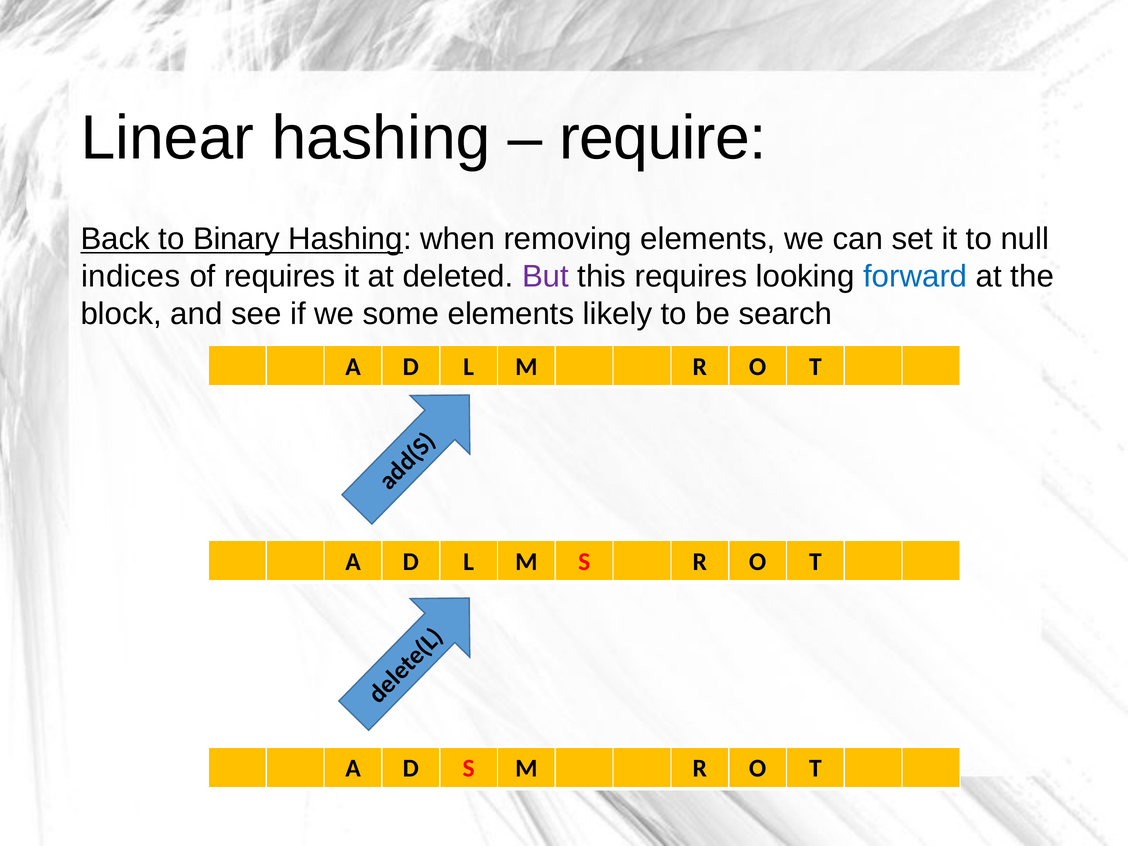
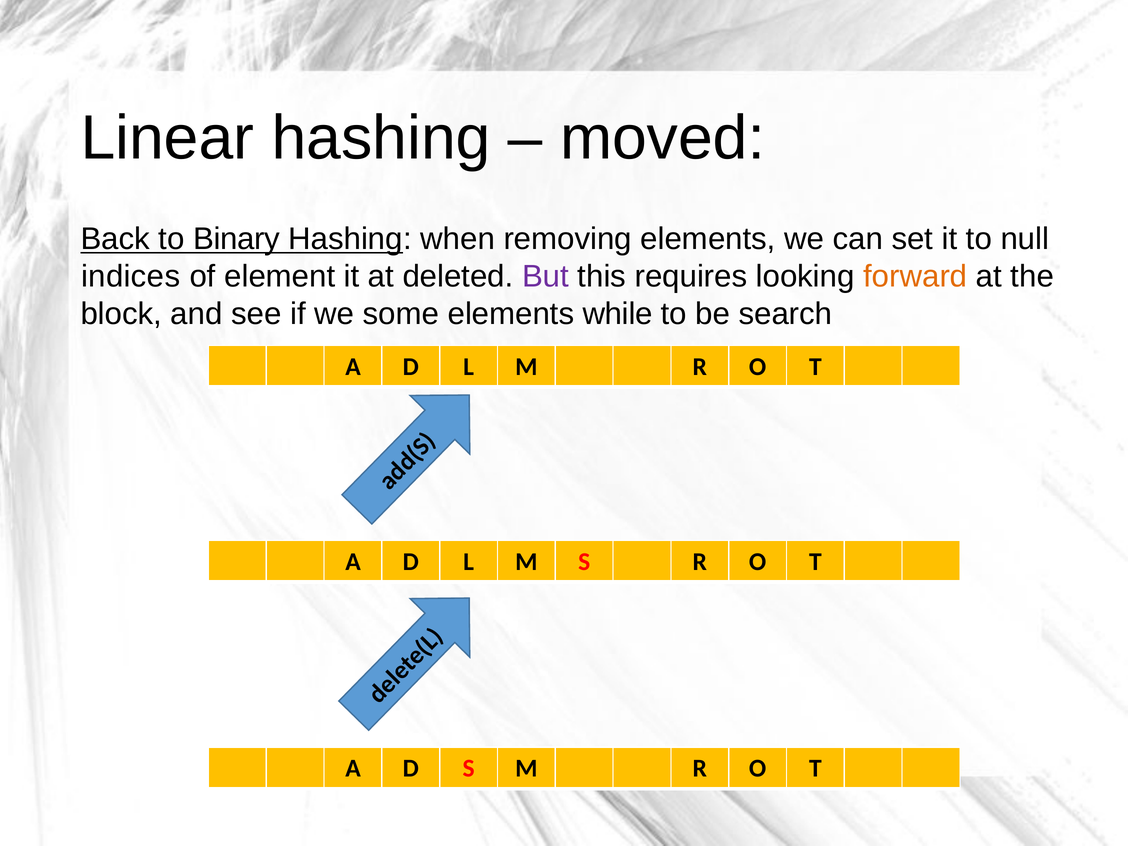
require: require -> moved (663, 138)
of requires: requires -> element (280, 277)
forward colour: blue -> orange (915, 277)
likely: likely -> while (618, 314)
